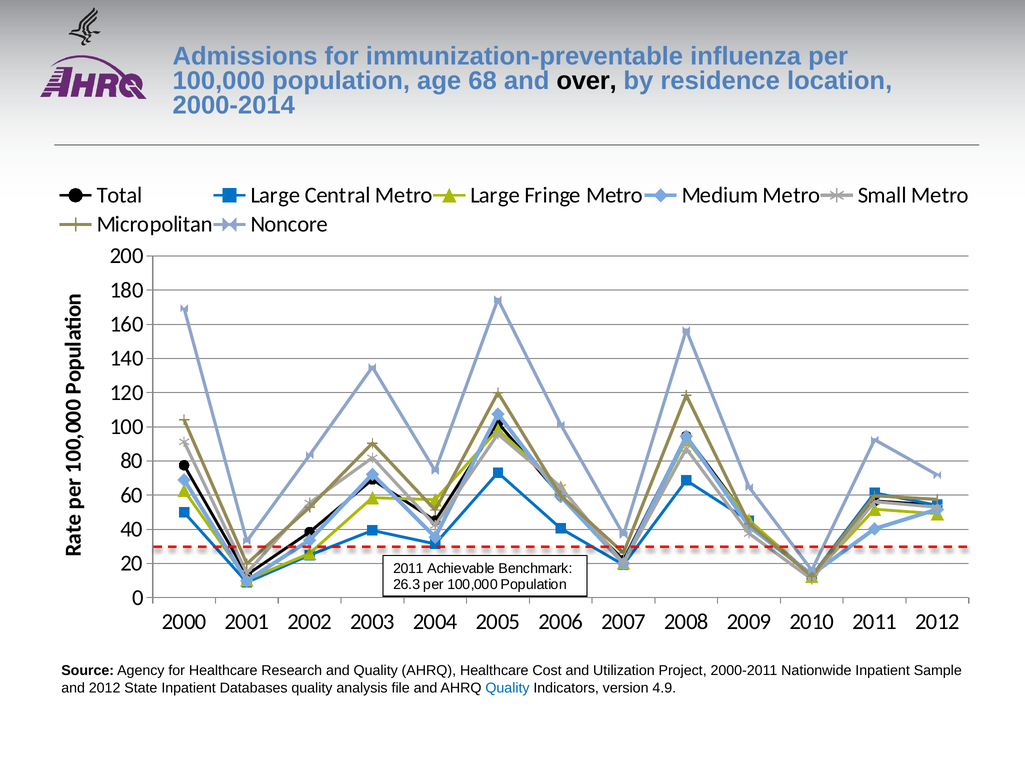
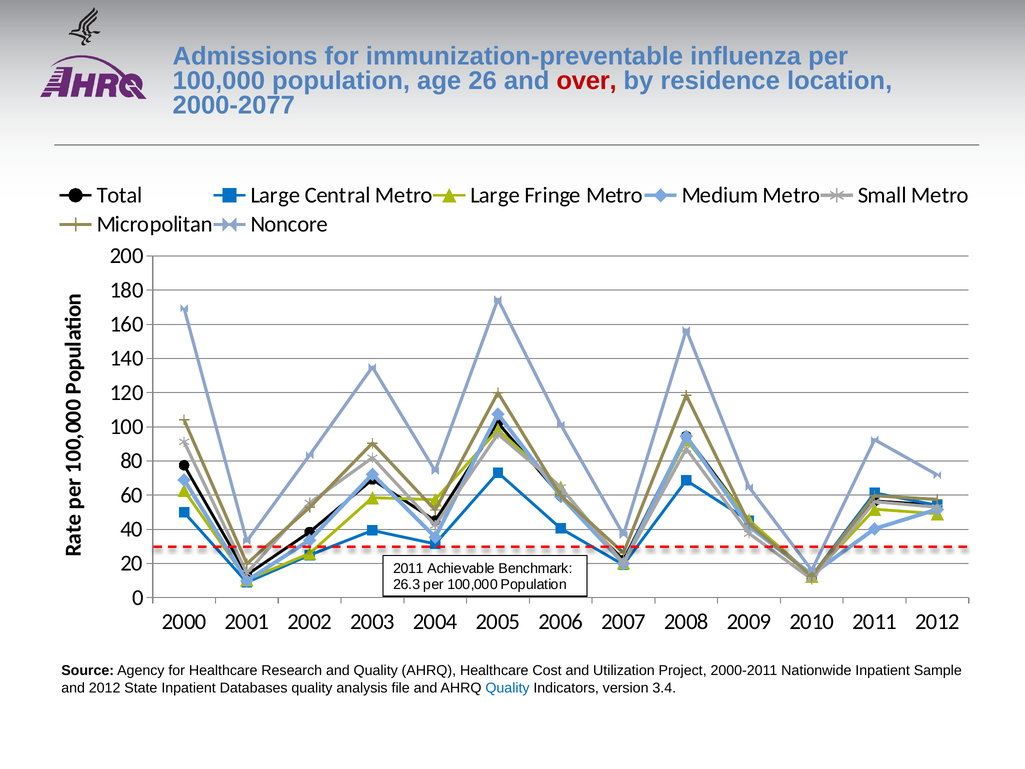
68: 68 -> 26 (483, 81)
over colour: black -> red (587, 81)
2000-2014: 2000-2014 -> 2000-2077 (234, 105)
4.9: 4.9 -> 3.4 (664, 688)
